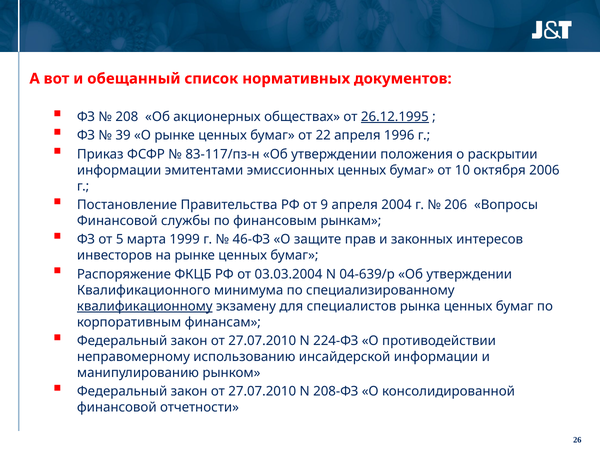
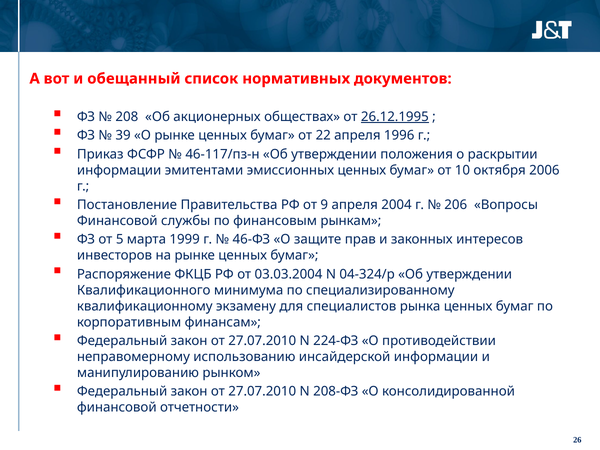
83-117/пз-н: 83-117/пз-н -> 46-117/пз-н (223, 154)
04-639/р: 04-639/р -> 04-324/р (367, 274)
квалификационному underline: present -> none (145, 306)
